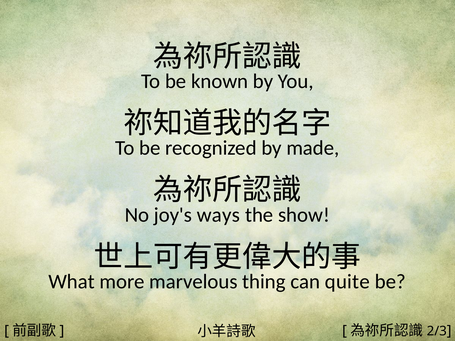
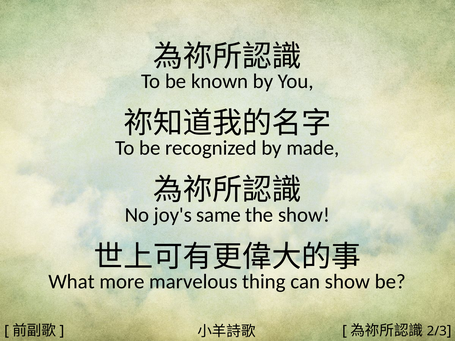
ways: ways -> same (219, 215)
can quite: quite -> show (347, 282)
